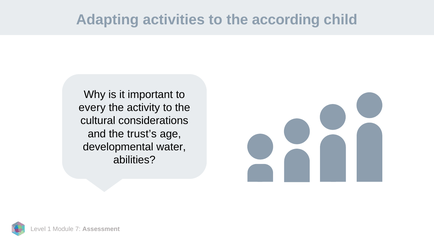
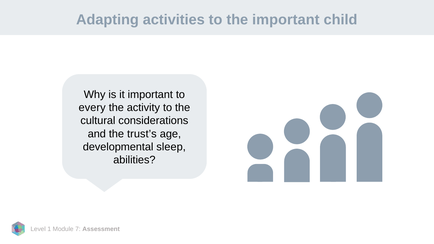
the according: according -> important (286, 20)
water: water -> sleep (171, 147)
